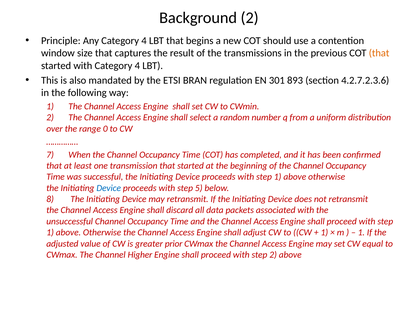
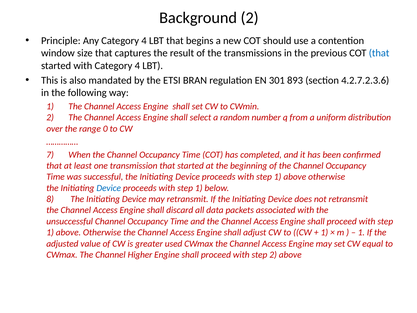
that colour: orange -> blue (379, 53)
5: 5 -> 1 (199, 188)
prior: prior -> used (174, 243)
